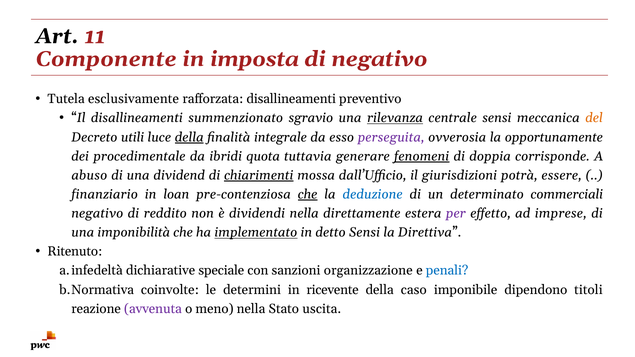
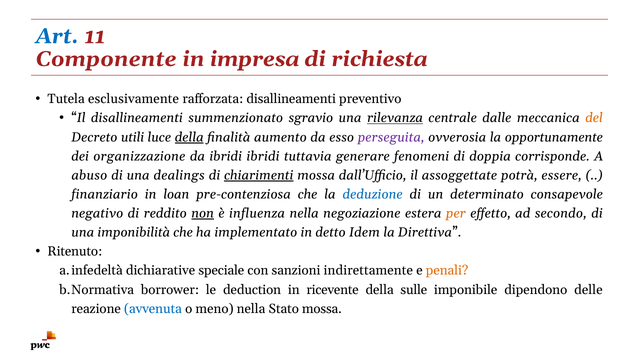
Art colour: black -> blue (57, 36)
imposta: imposta -> impresa (254, 59)
di negativo: negativo -> richiesta (379, 59)
centrale sensi: sensi -> dalle (497, 118)
integrale: integrale -> aumento (280, 137)
procedimentale: procedimentale -> organizzazione (139, 156)
ibridi quota: quota -> ibridi (263, 156)
fenomeni underline: present -> none (422, 156)
dividend: dividend -> dealings (179, 175)
giurisdizioni: giurisdizioni -> assoggettate (459, 175)
che underline: present -> none (308, 194)
commerciali: commerciali -> consapevole (567, 194)
non underline: none -> present (203, 214)
dividendi: dividendi -> influenza (257, 214)
direttamente: direttamente -> negoziazione (362, 214)
per colour: purple -> orange (456, 214)
imprese: imprese -> secondo (561, 214)
implementato underline: present -> none (256, 233)
detto Sensi: Sensi -> Idem (364, 233)
organizzazione: organizzazione -> indirettamente (368, 271)
penali colour: blue -> orange (447, 271)
coinvolte: coinvolte -> borrower (170, 290)
determini: determini -> deduction (252, 290)
caso: caso -> sulle (414, 290)
titoli: titoli -> delle (588, 290)
avvenuta colour: purple -> blue (153, 309)
Stato uscita: uscita -> mossa (322, 309)
